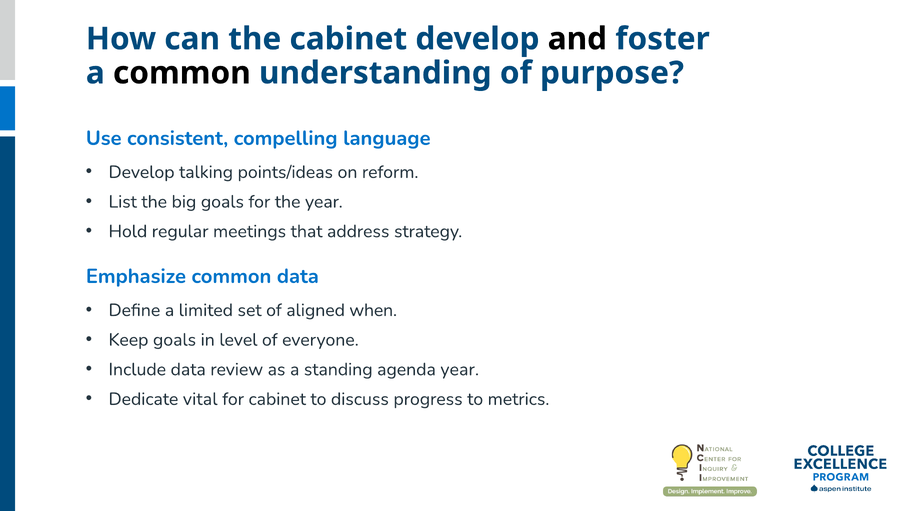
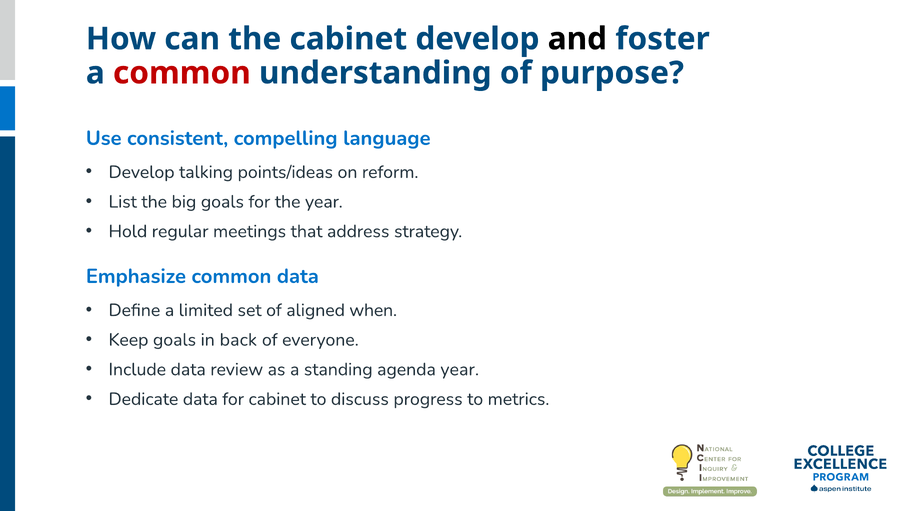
common colour: black -> red (182, 73)
level: level -> back (238, 340)
Dedicate vital: vital -> data (200, 399)
